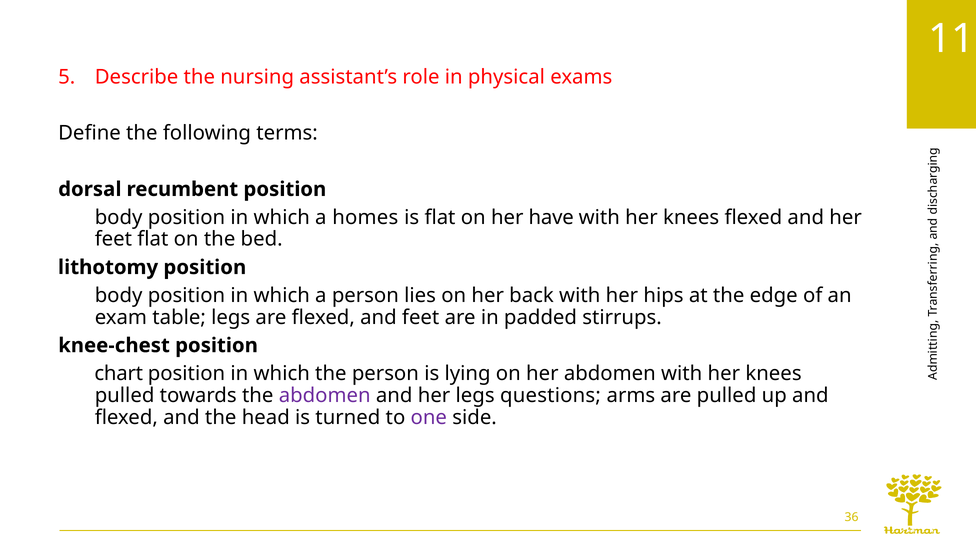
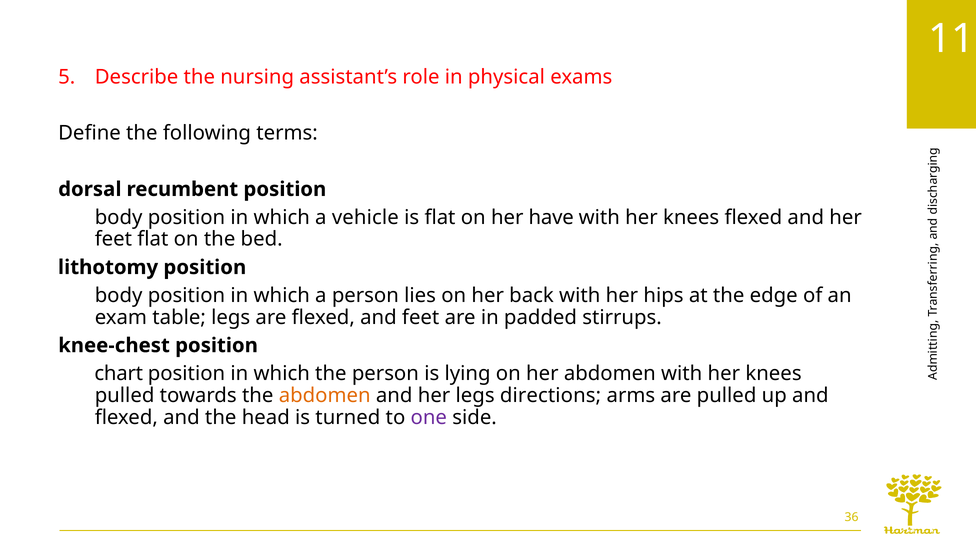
homes: homes -> vehicle (365, 217)
abdomen colour: purple -> orange (325, 395)
questions: questions -> directions (551, 395)
